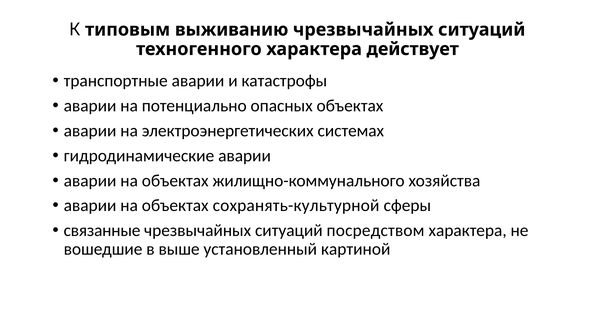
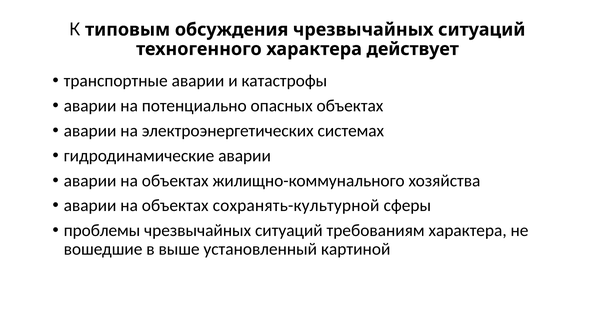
выживанию: выживанию -> обсуждения (232, 30)
связанные: связанные -> проблемы (102, 230)
посредством: посредством -> требованиям (376, 230)
